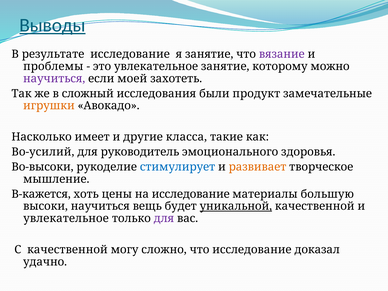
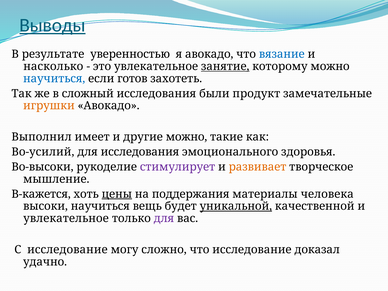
результате исследование: исследование -> уверенностью (130, 54)
я занятие: занятие -> авокадо (209, 54)
вязание colour: purple -> blue (282, 54)
проблемы: проблемы -> насколько (53, 66)
занятие underline: none -> present (225, 66)
научиться colour: purple -> blue (54, 79)
моей: моей -> готов (132, 79)
Насколько: Насколько -> Выполнил (42, 137)
другие класса: класса -> можно (187, 137)
для руководитель: руководитель -> исследования (140, 152)
стимулирует colour: blue -> purple (178, 167)
цены underline: none -> present (117, 194)
на исследование: исследование -> поддержания (191, 194)
большую: большую -> человека (327, 194)
С качественной: качественной -> исследование (67, 250)
